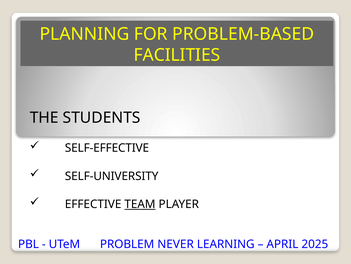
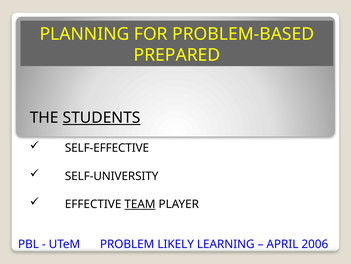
FACILITIES: FACILITIES -> PREPARED (177, 55)
STUDENTS underline: none -> present (102, 117)
NEVER: NEVER -> LIKELY (176, 244)
2025: 2025 -> 2006 (315, 244)
